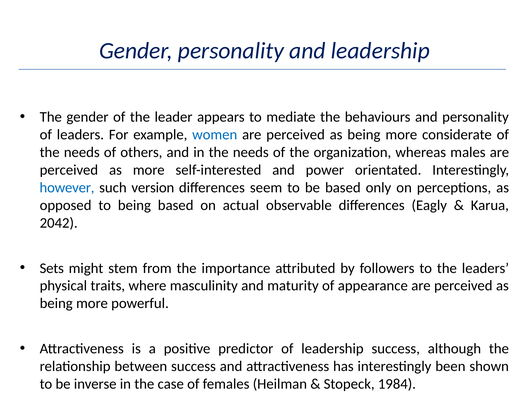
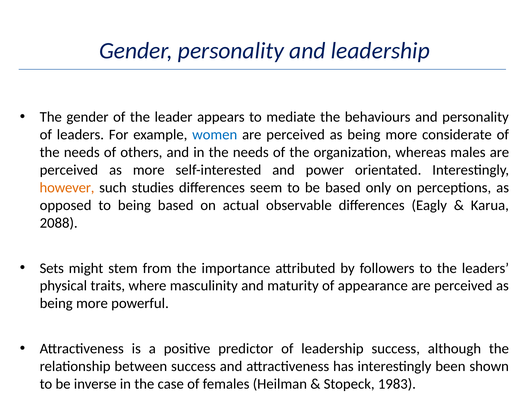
however colour: blue -> orange (67, 187)
version: version -> studies (153, 187)
2042: 2042 -> 2088 (59, 223)
1984: 1984 -> 1983 (397, 384)
